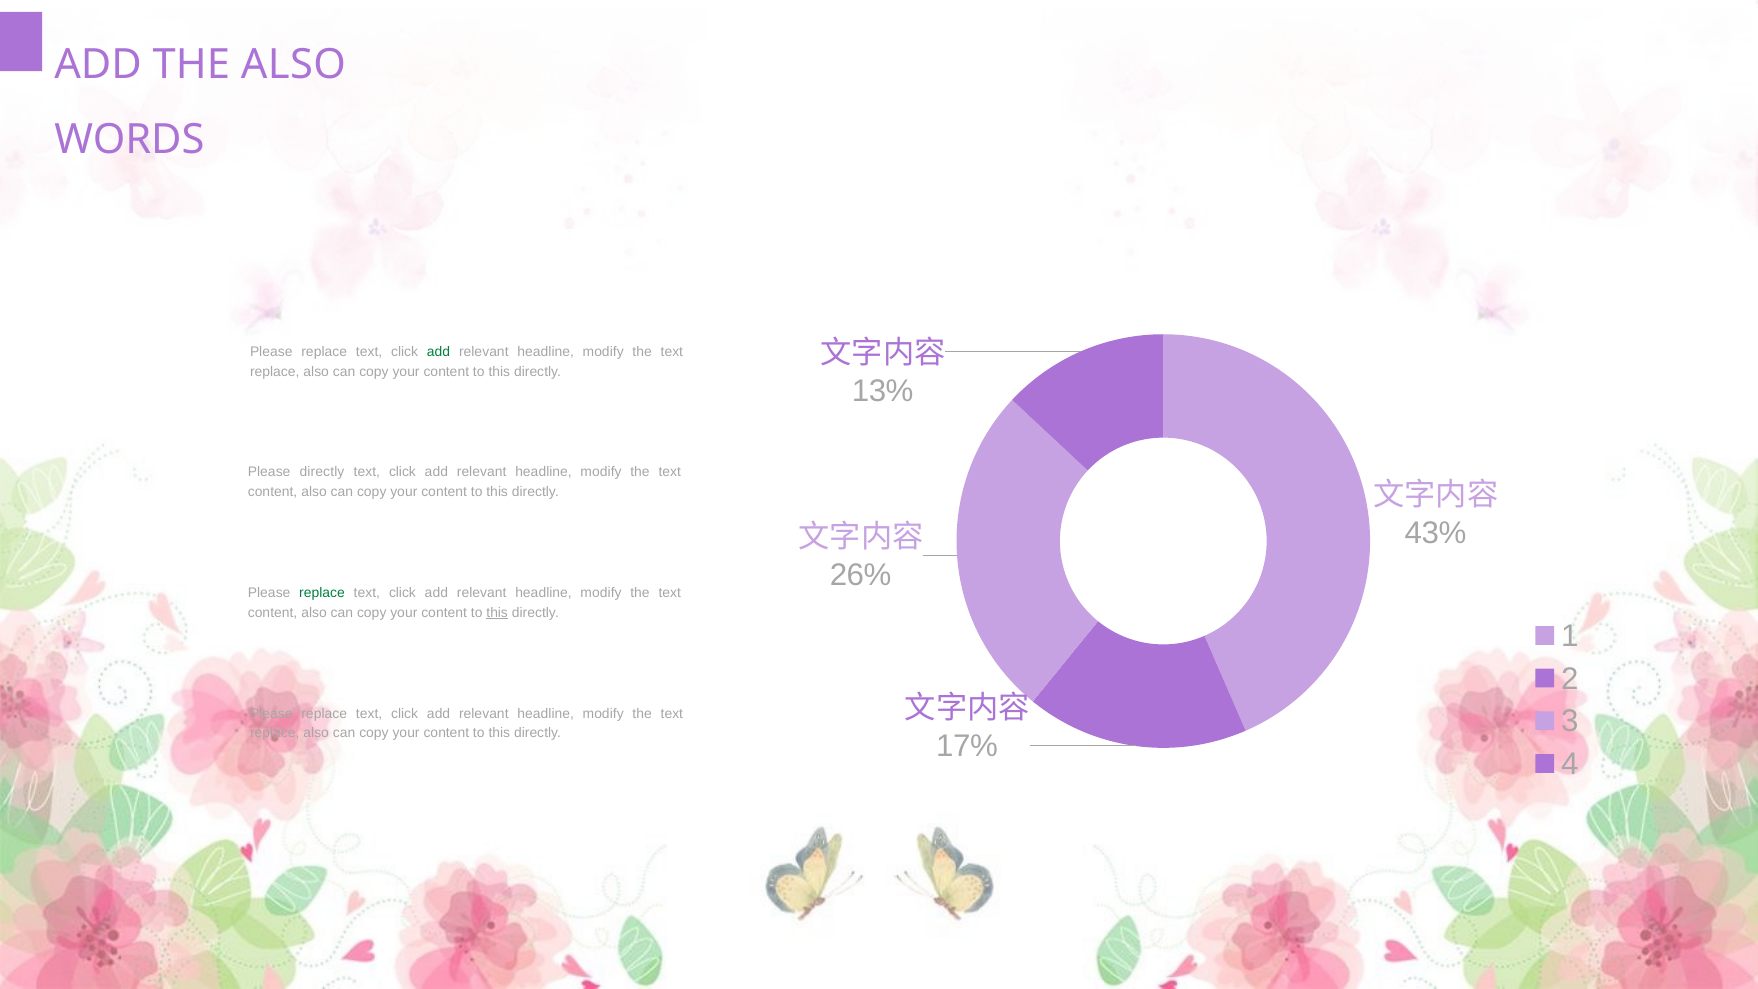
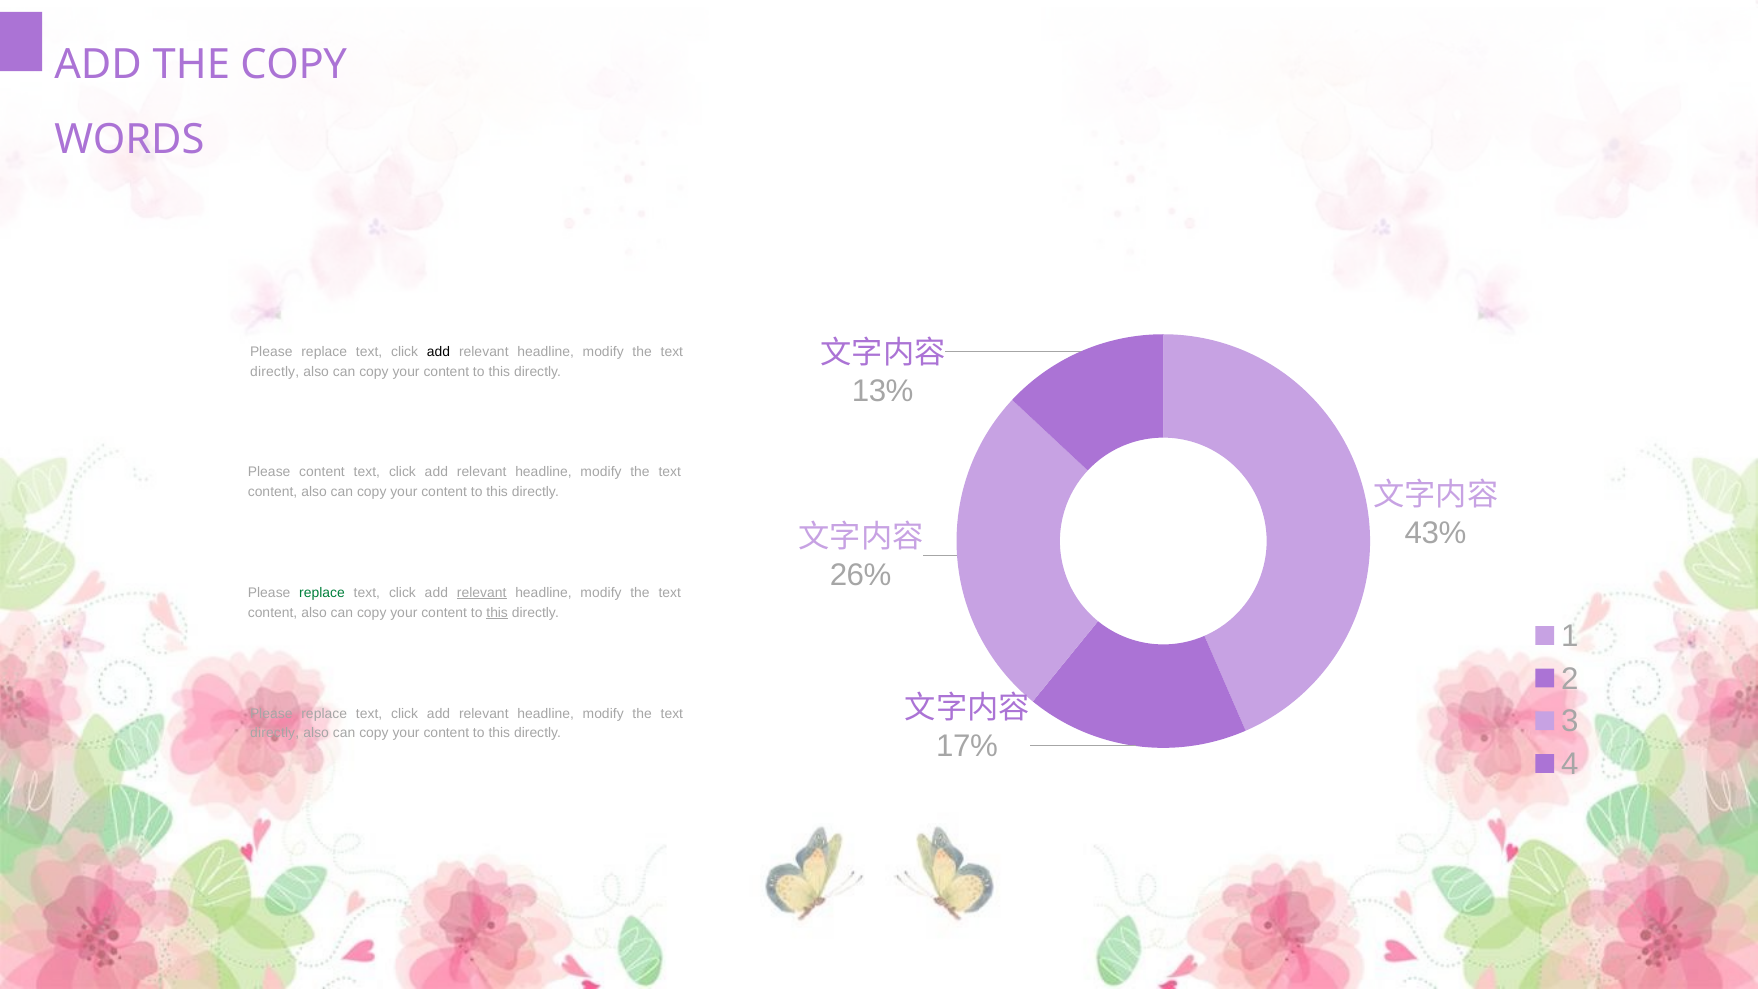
THE ALSO: ALSO -> COPY (294, 65)
add colour: green -> black (439, 352)
replace: replace -> directly (275, 372)
Please directly: directly -> content (322, 472)
relevant underline: none -> present (482, 593)
replace: replace -> directly (275, 733)
